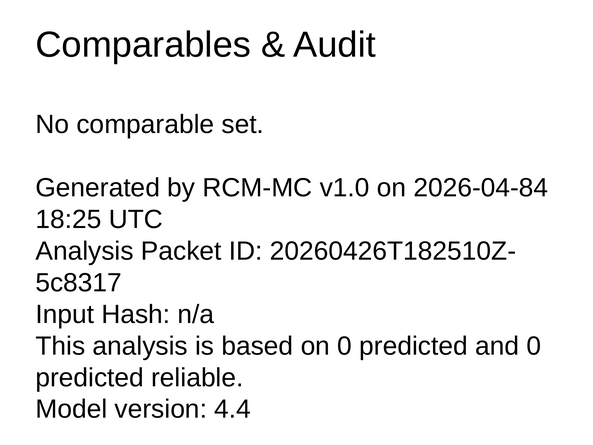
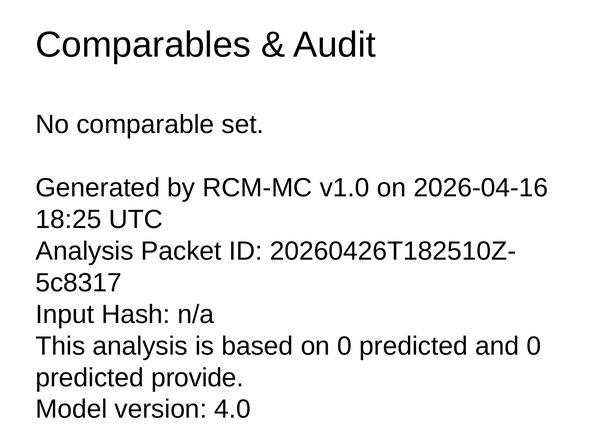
2026-04-84: 2026-04-84 -> 2026-04-16 (481, 188)
reliable: reliable -> provide (197, 377)
4.4: 4.4 -> 4.0 (233, 409)
